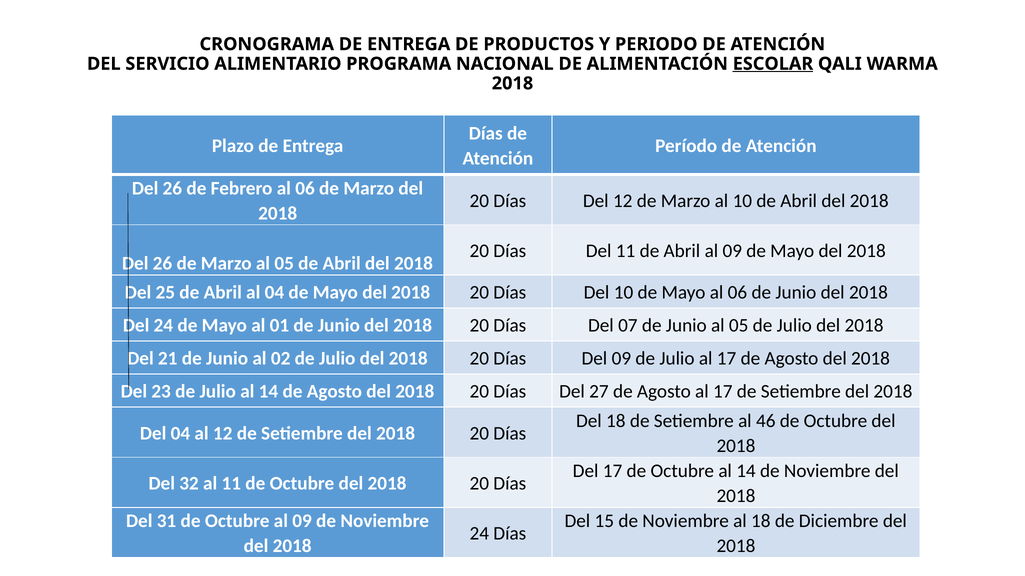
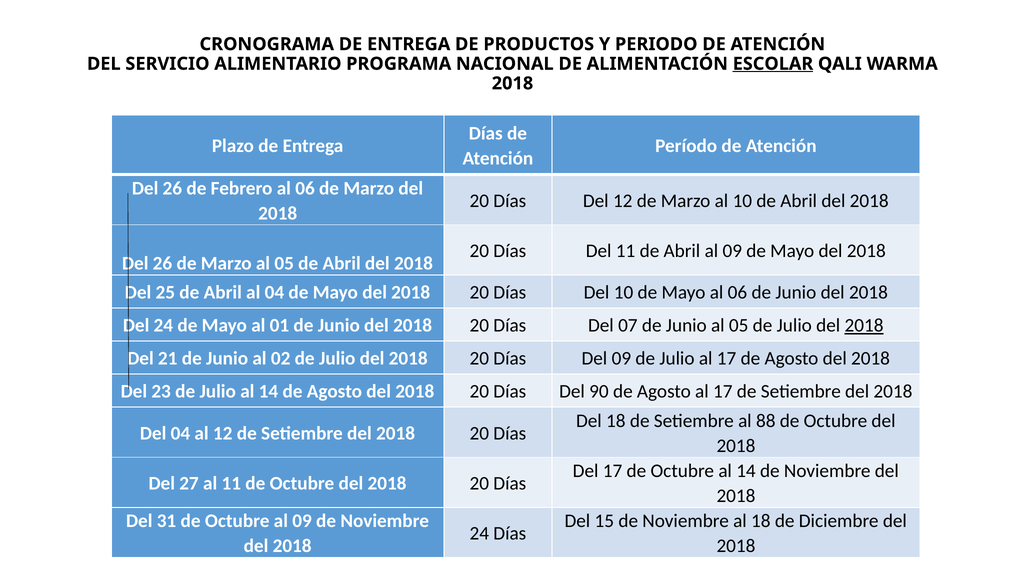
2018 underline: none -> present (864, 326)
27: 27 -> 90 (599, 392)
46: 46 -> 88 (766, 421)
32: 32 -> 27 (189, 484)
